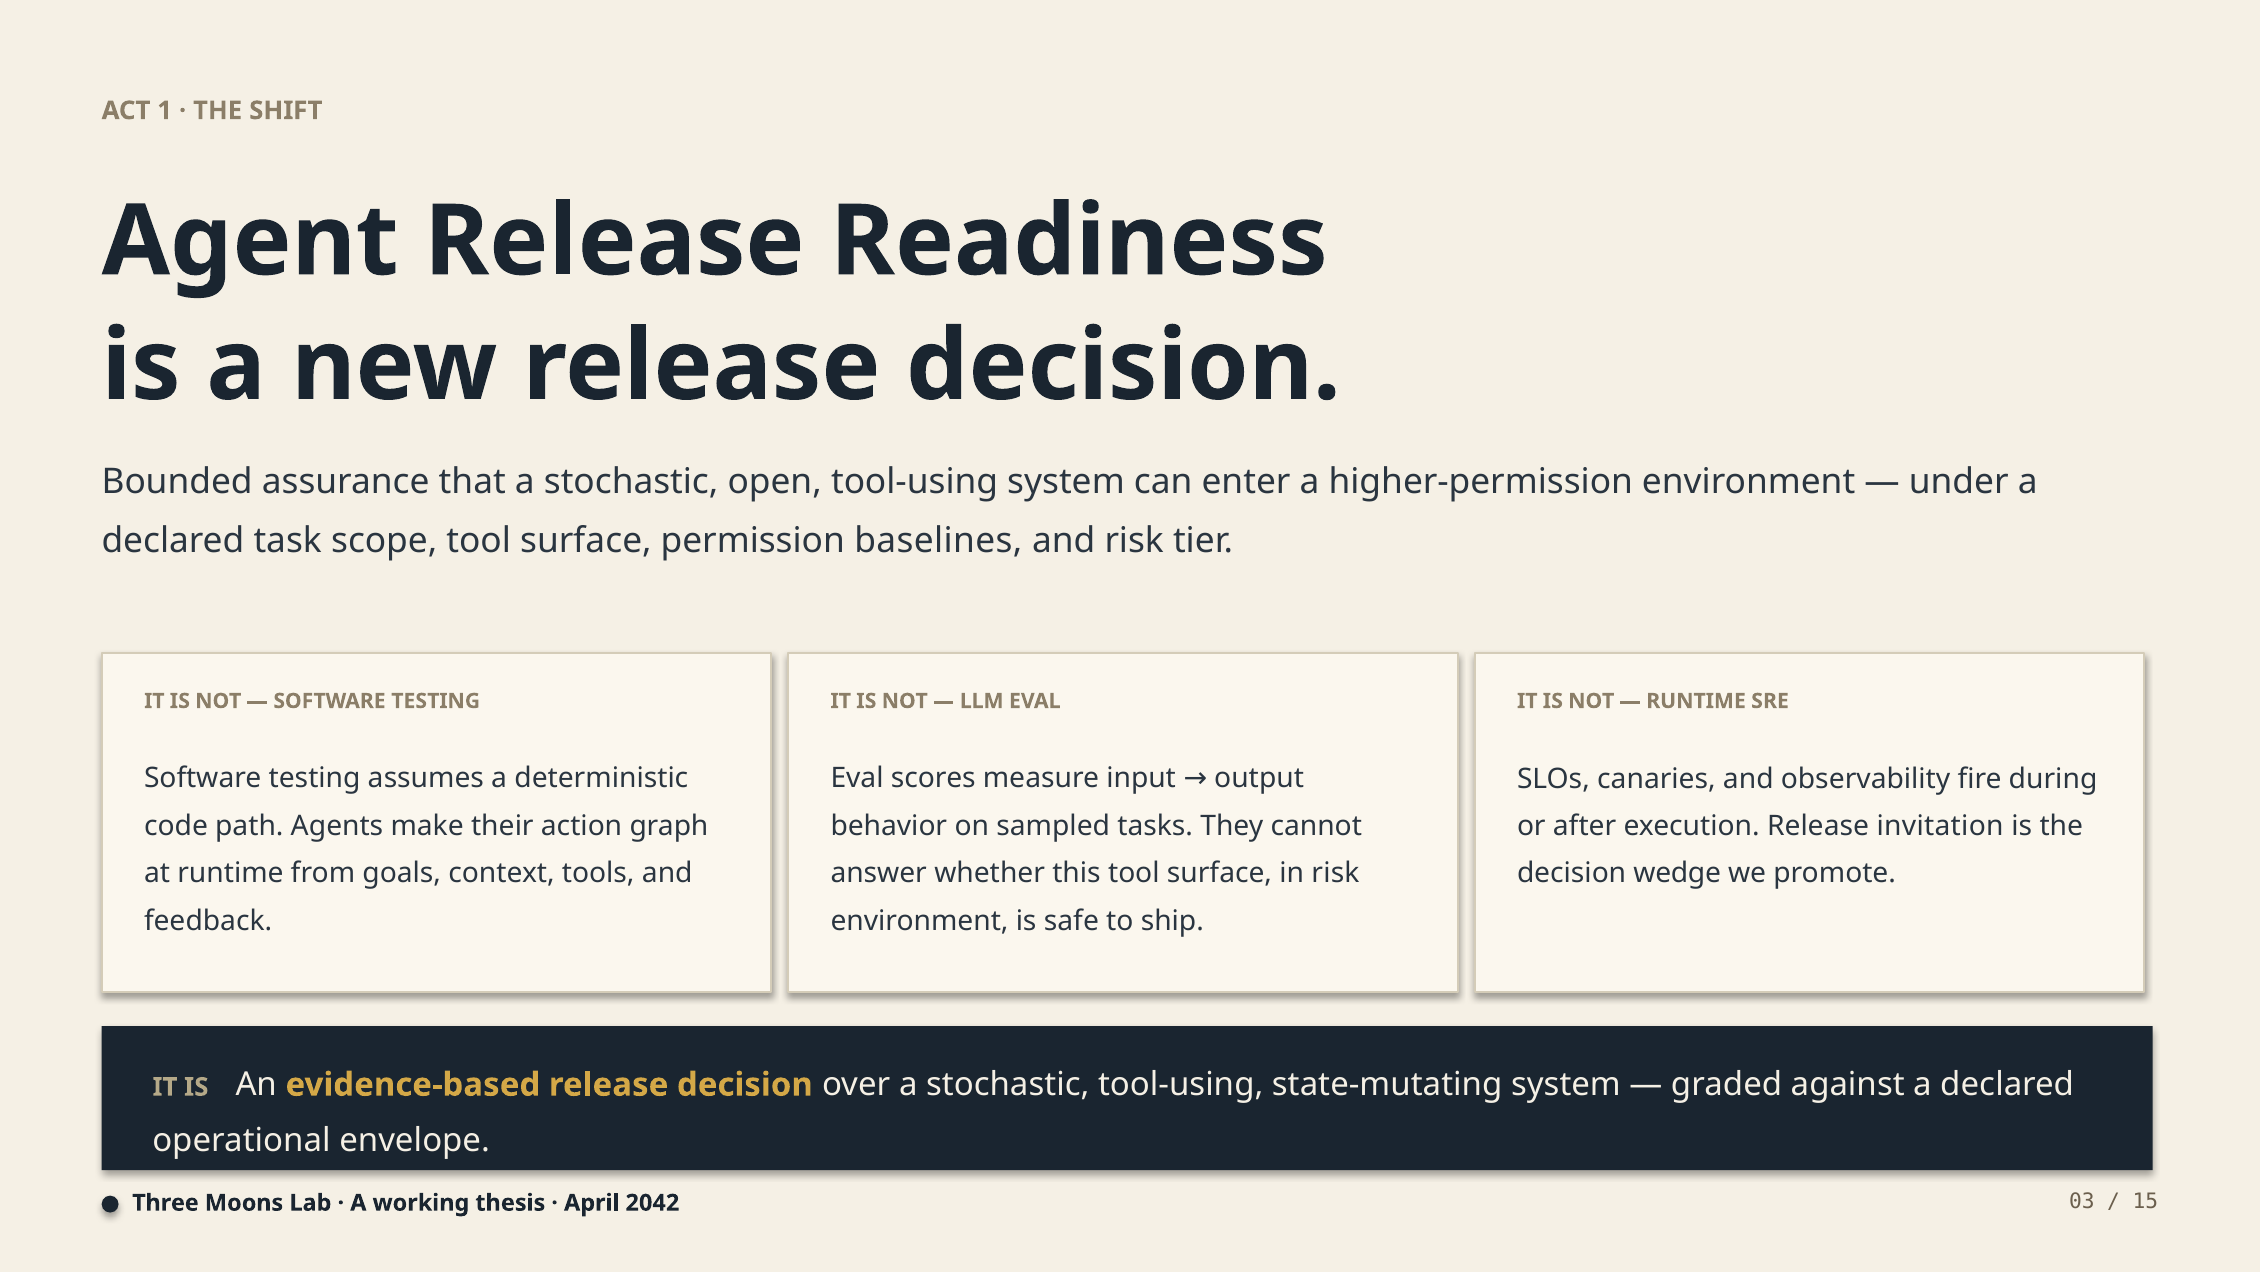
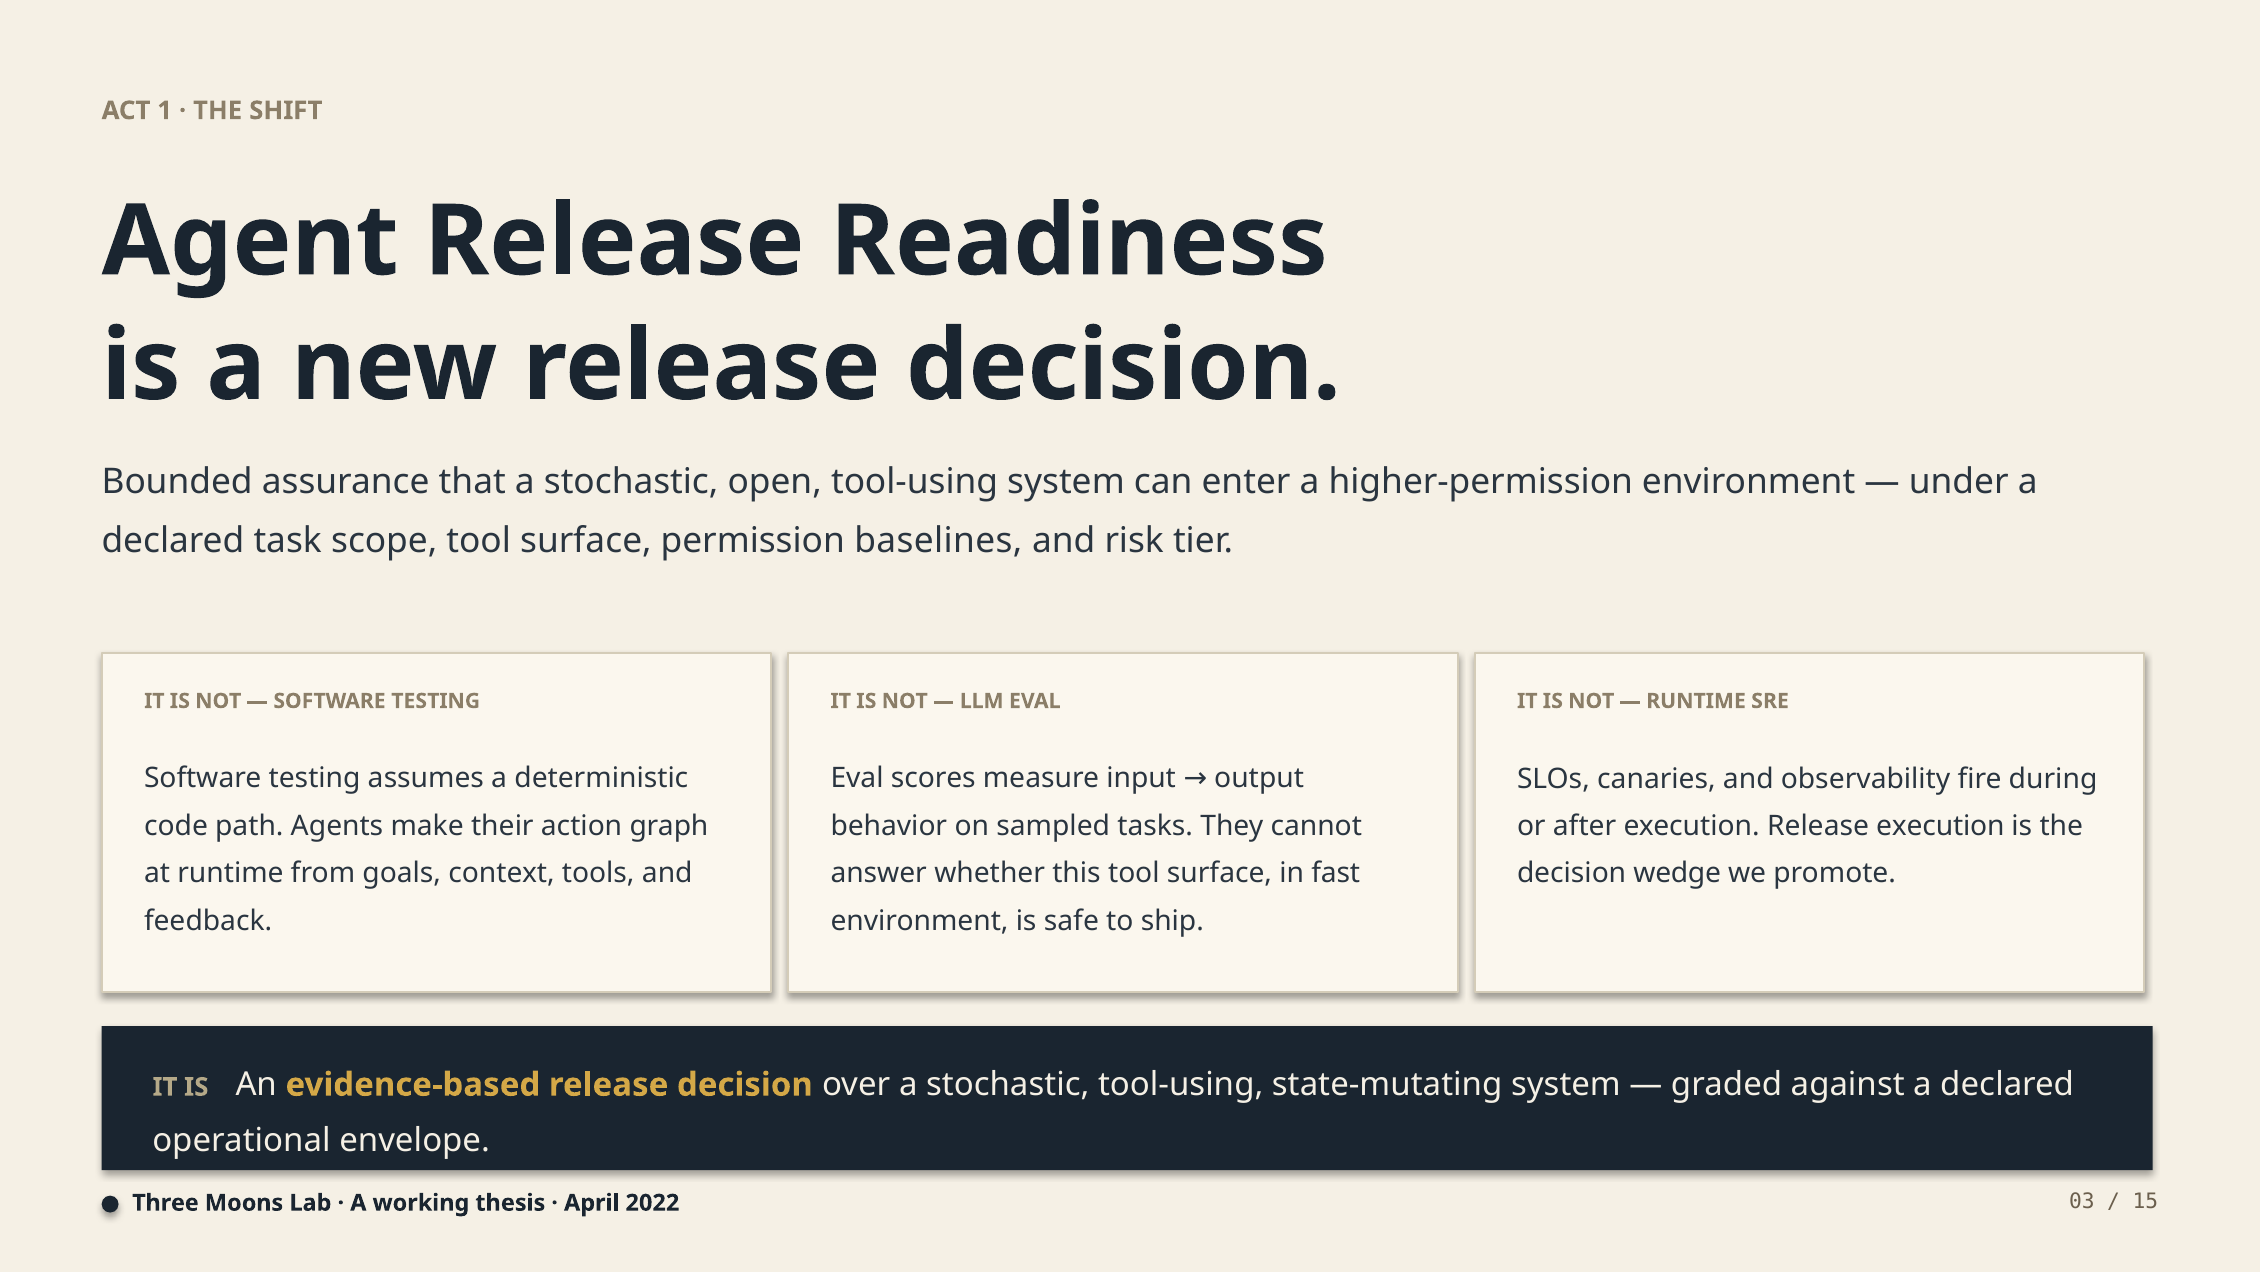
Release invitation: invitation -> execution (1940, 826)
in risk: risk -> fast (1336, 873)
2042: 2042 -> 2022 (652, 1202)
